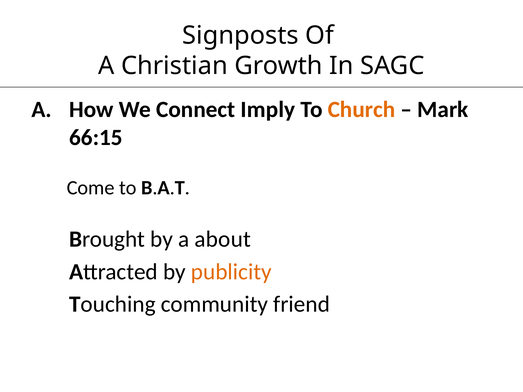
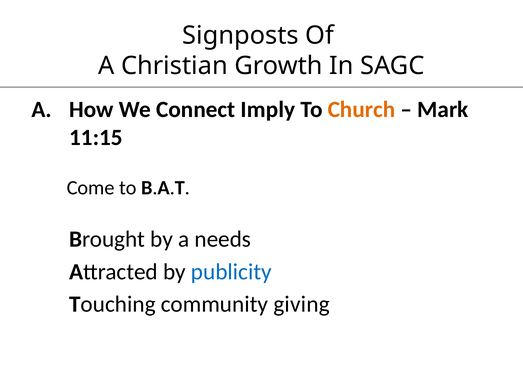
66:15: 66:15 -> 11:15 (96, 138)
about: about -> needs (223, 239)
publicity colour: orange -> blue (231, 272)
friend: friend -> giving (302, 304)
